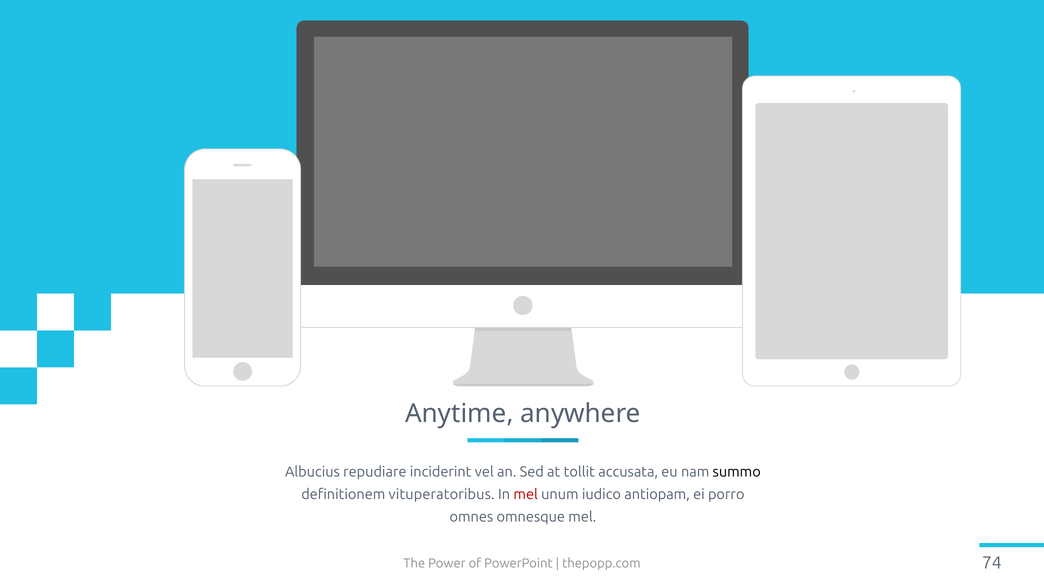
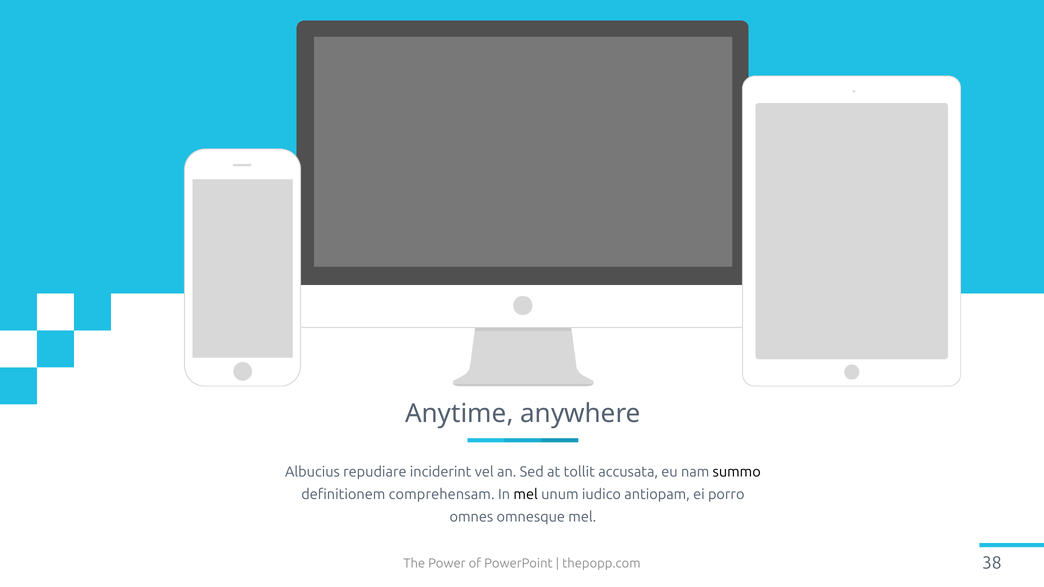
vituperatoribus: vituperatoribus -> comprehensam (442, 495)
mel colour: red -> black (526, 495)
74: 74 -> 38 (992, 563)
